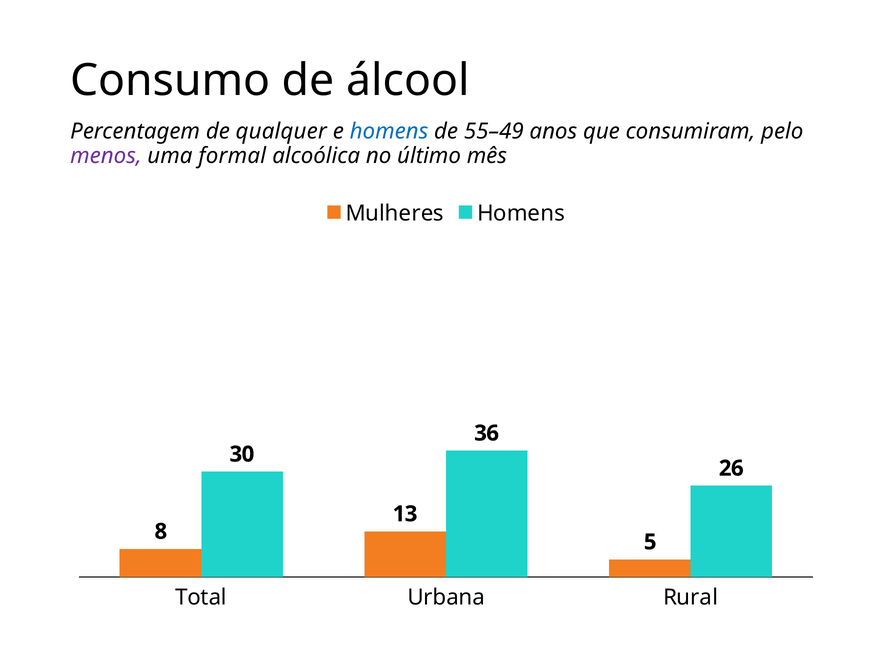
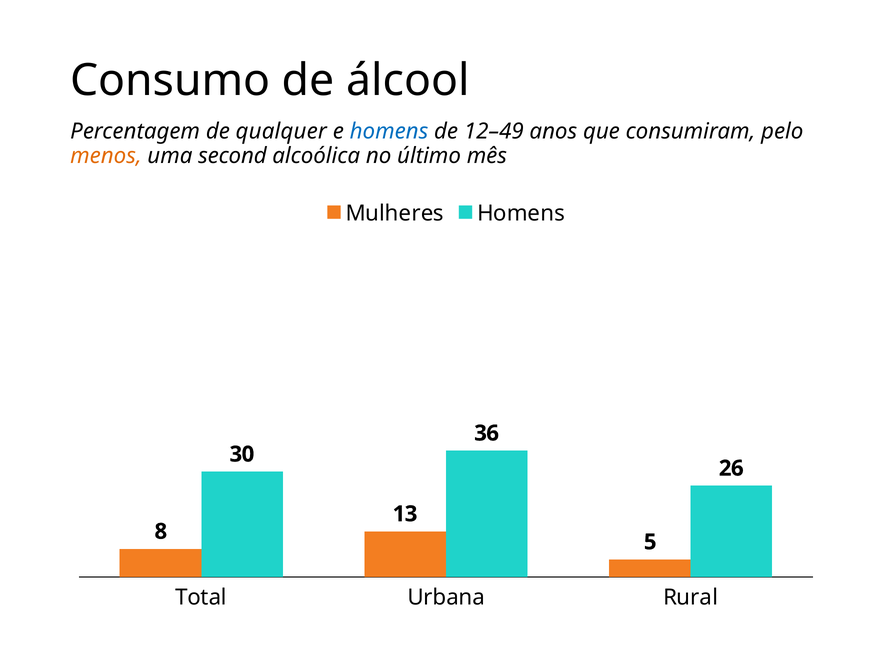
55–49: 55–49 -> 12–49 (494, 132)
menos colour: purple -> orange (106, 156)
formal: formal -> second (232, 156)
